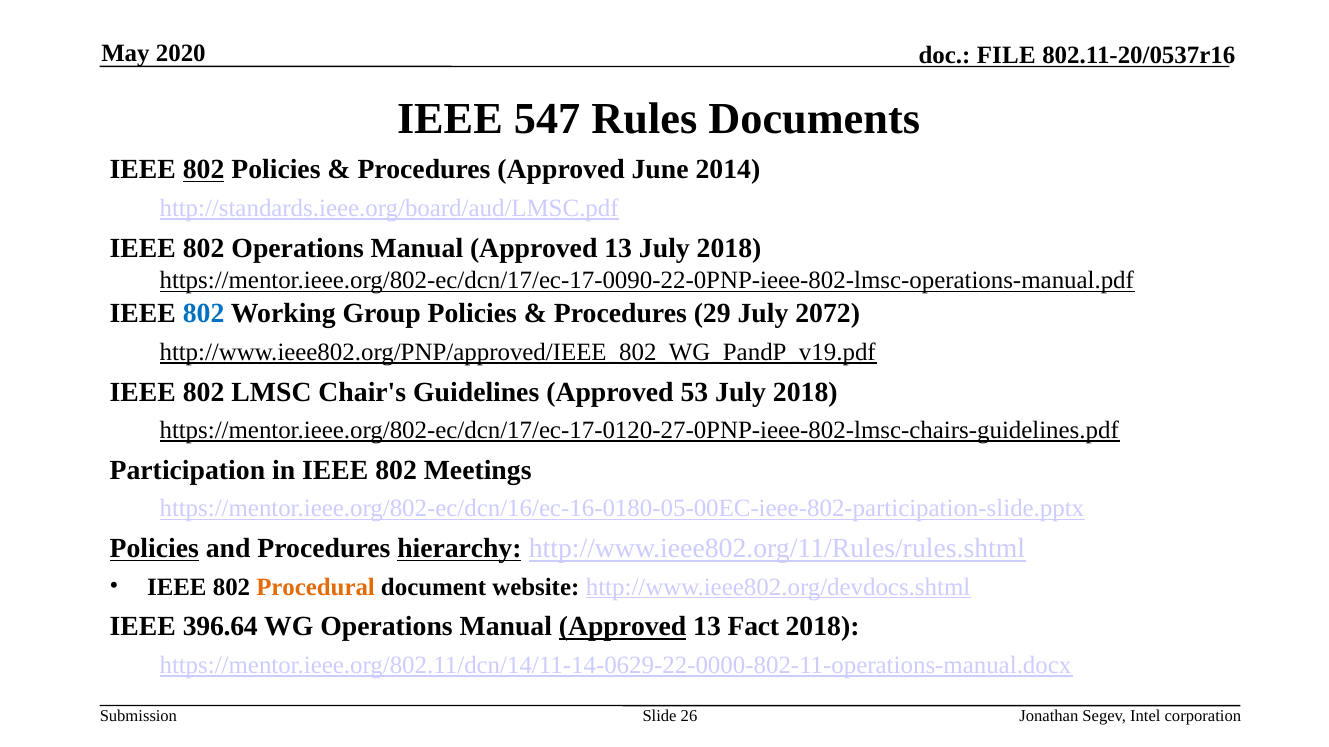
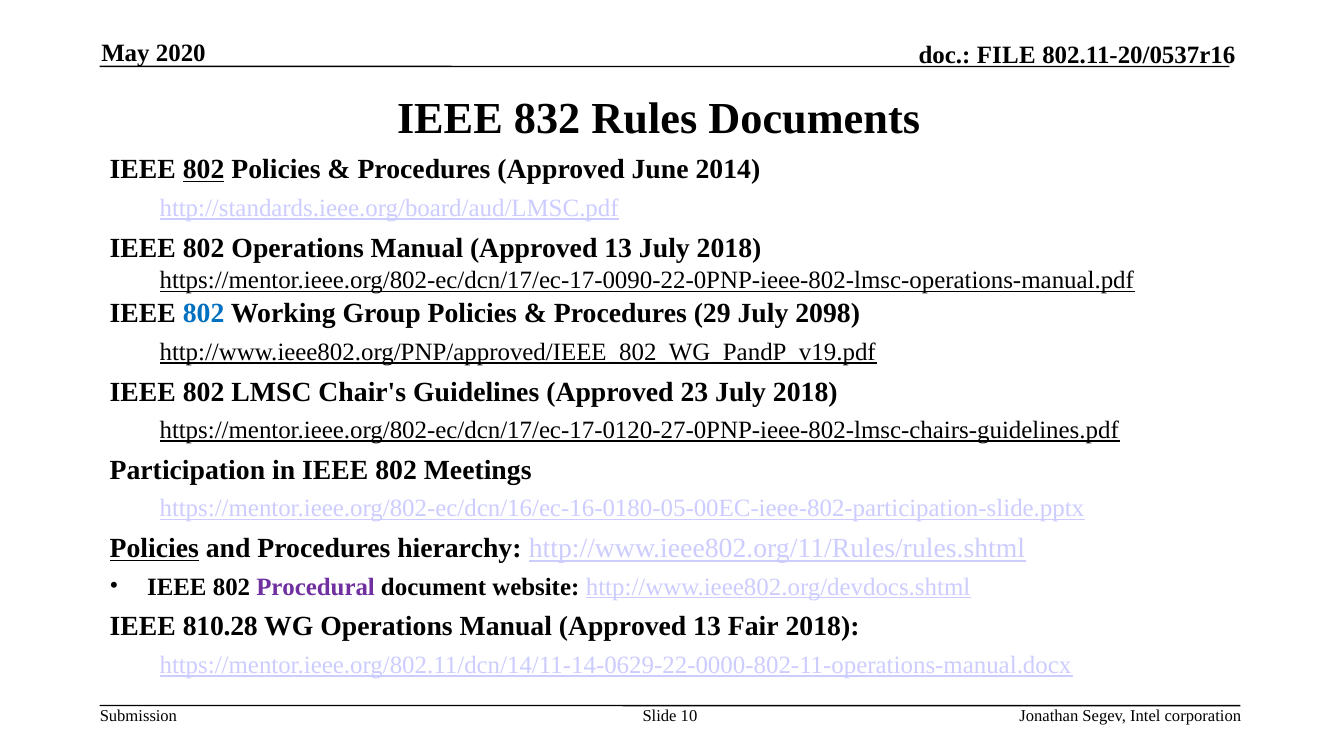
547: 547 -> 832 (547, 119)
2072: 2072 -> 2098 (828, 314)
53: 53 -> 23 (694, 392)
hierarchy underline: present -> none (459, 549)
Procedural colour: orange -> purple (316, 587)
396.64: 396.64 -> 810.28 (220, 627)
Approved underline: present -> none (623, 627)
Fact: Fact -> Fair (753, 627)
26: 26 -> 10 (689, 717)
